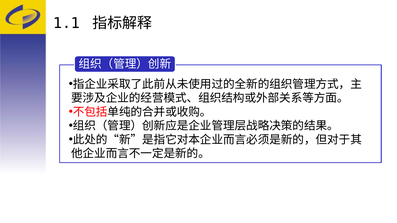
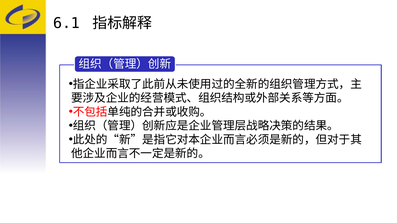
1.1: 1.1 -> 6.1 (67, 23)
